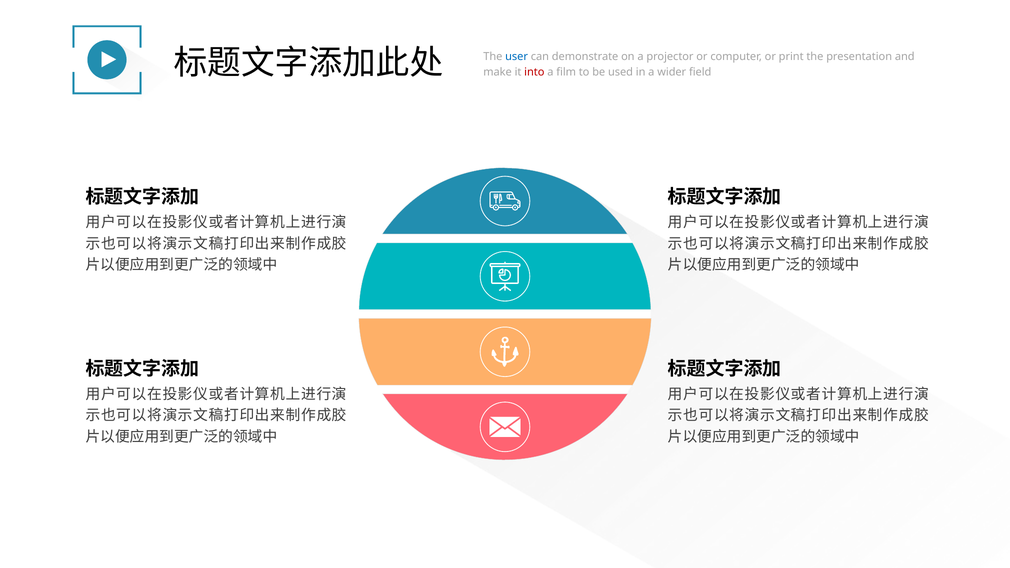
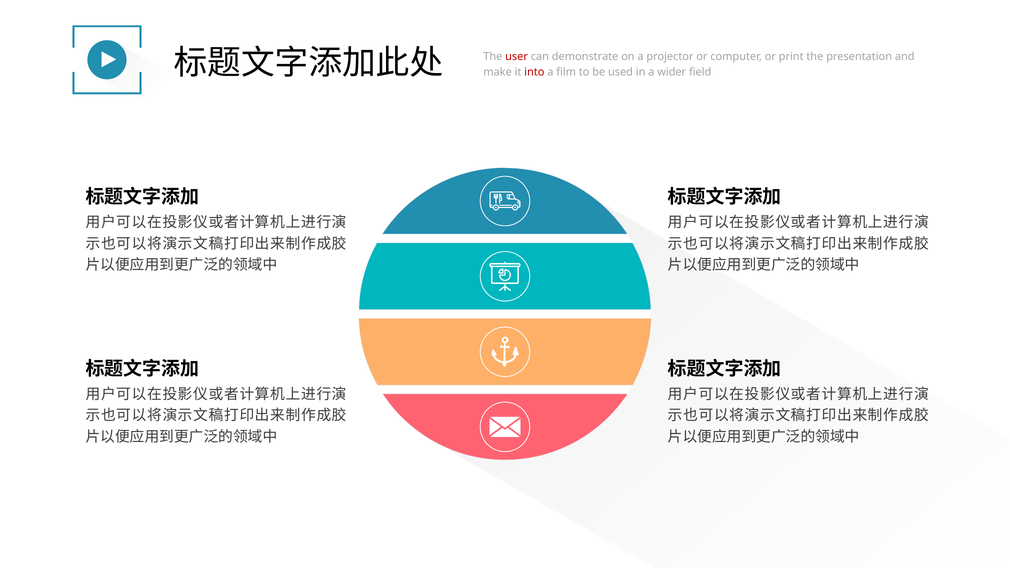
user colour: blue -> red (517, 57)
